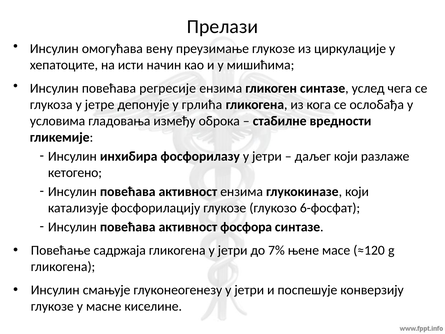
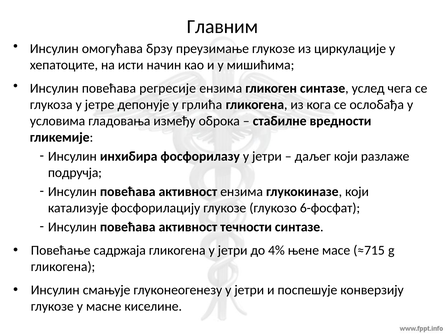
Прелази: Прелази -> Главним (223, 27)
вену: вену -> брзу (159, 49)
кетогено: кетогено -> подручја (75, 172)
фосфора: фосфора -> течности (246, 227)
7%: 7% -> 4% (276, 250)
≈120: ≈120 -> ≈715 (369, 250)
